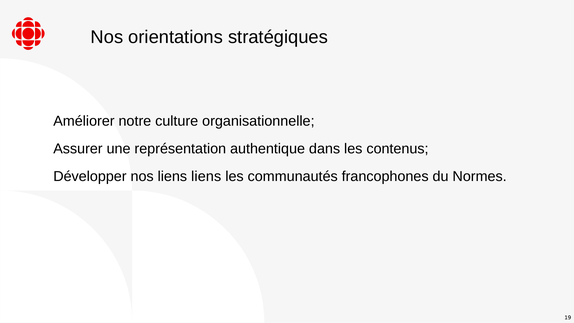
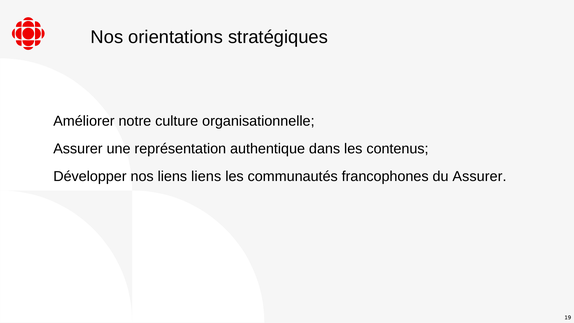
du Normes: Normes -> Assurer (480, 176)
